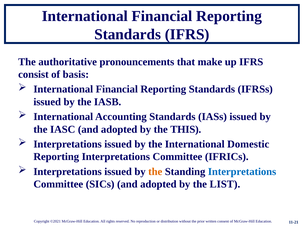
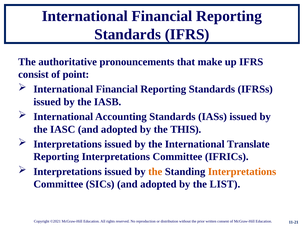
basis: basis -> point (76, 74)
Domestic: Domestic -> Translate (248, 144)
Interpretations colour: blue -> orange (242, 172)
